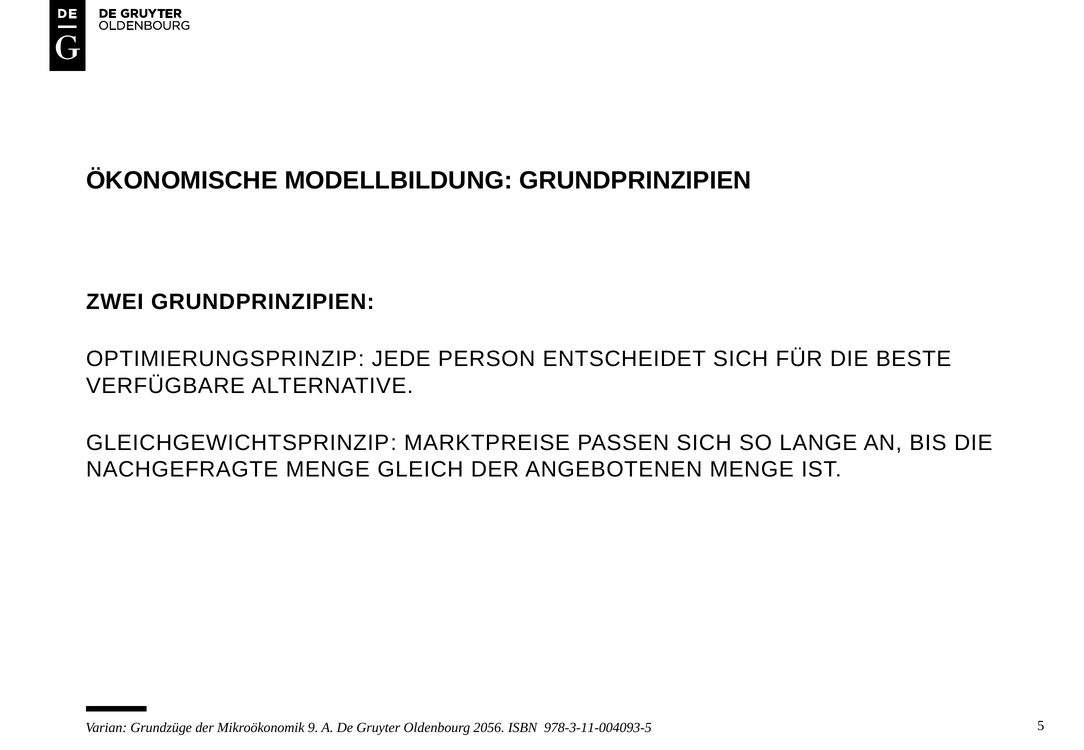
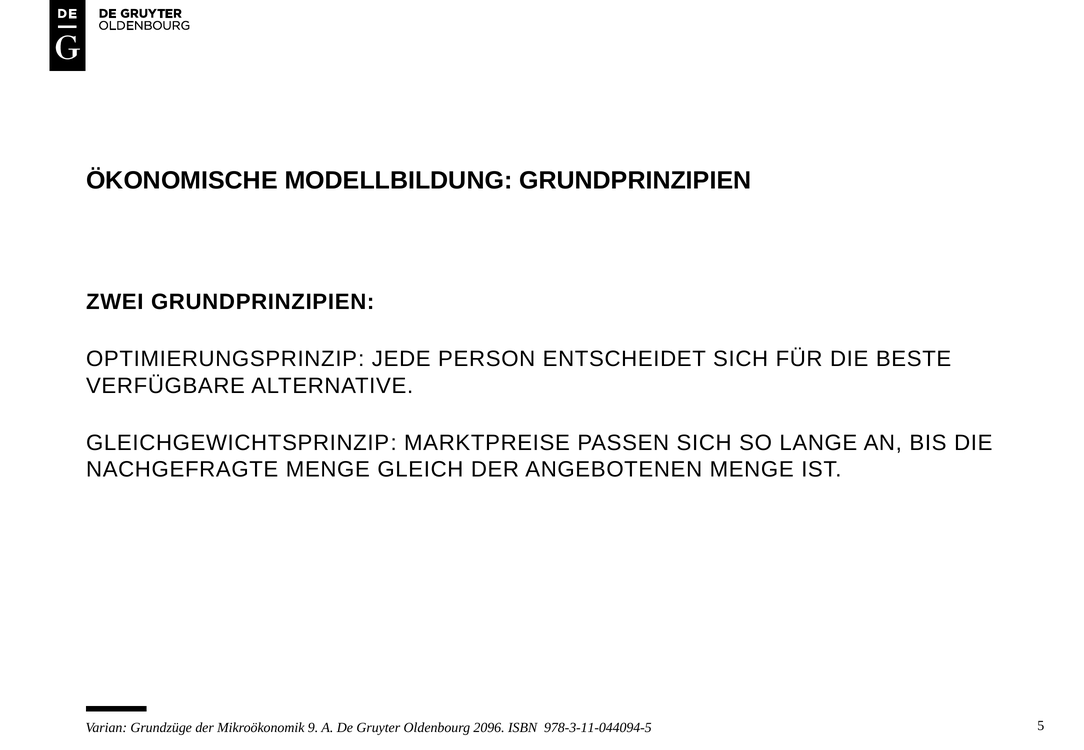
2056: 2056 -> 2096 (489, 728)
978-3-11-004093-5: 978-3-11-004093-5 -> 978-3-11-044094-5 (598, 728)
